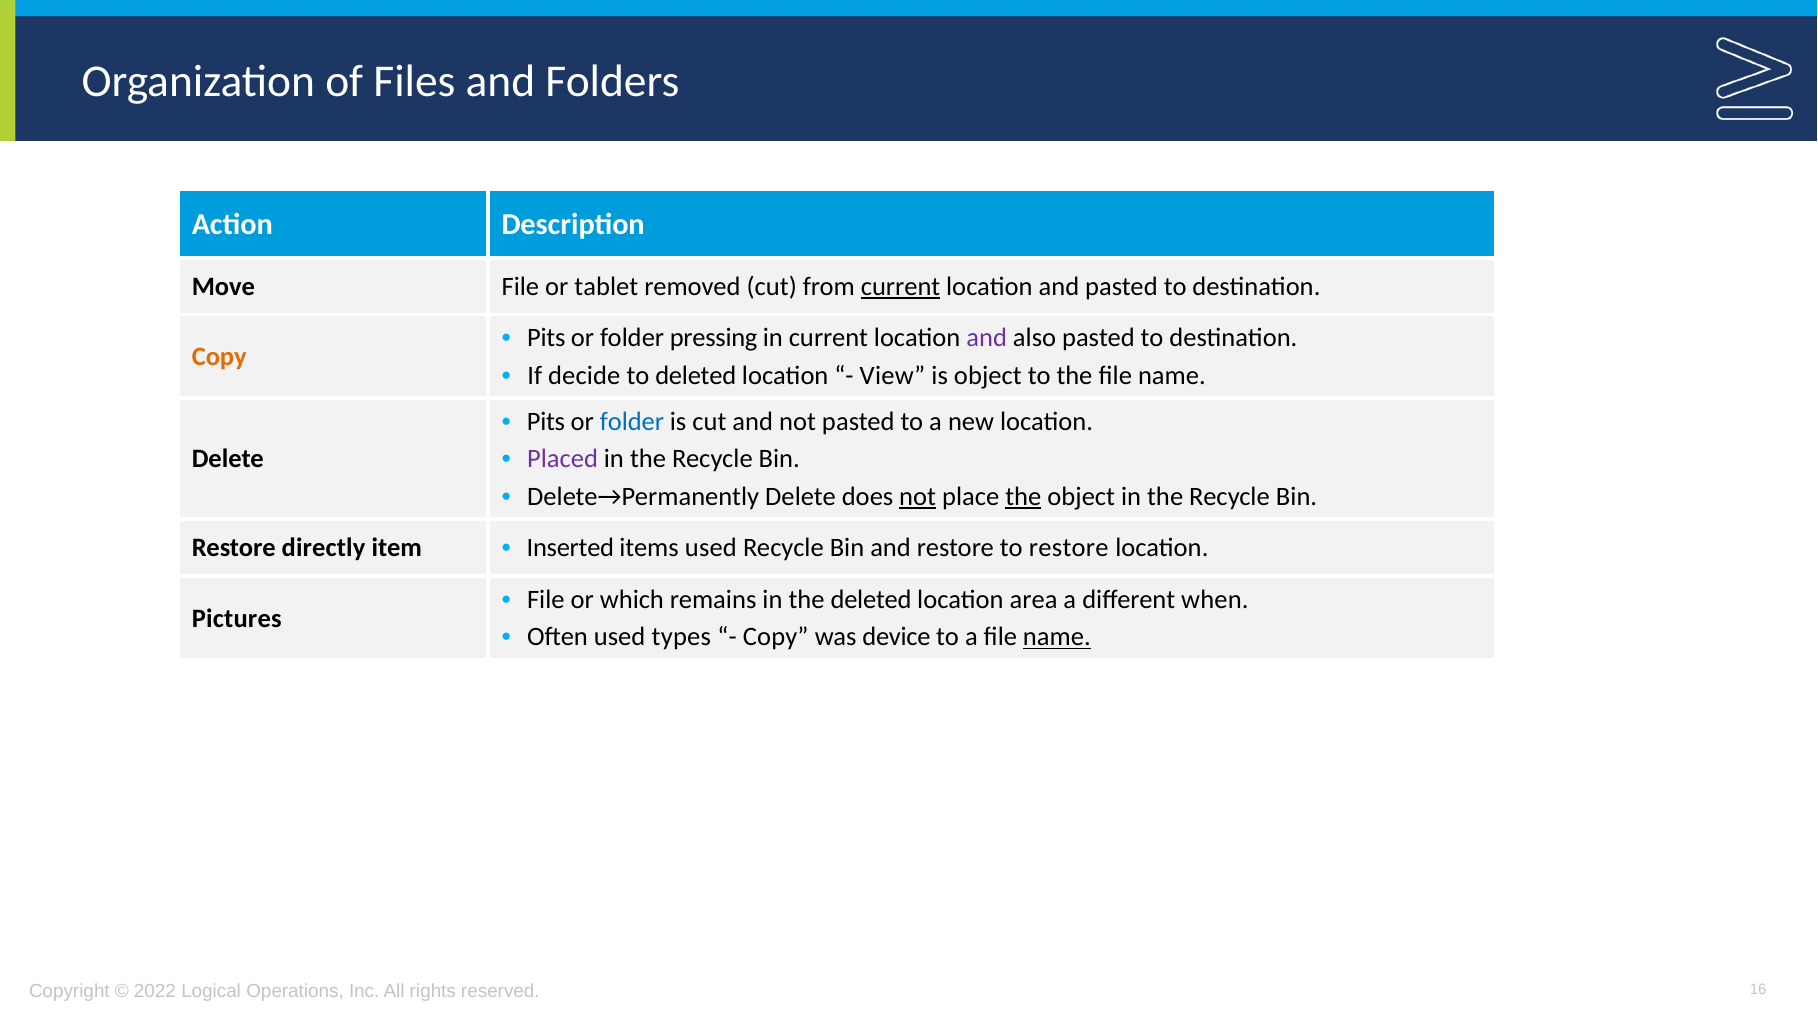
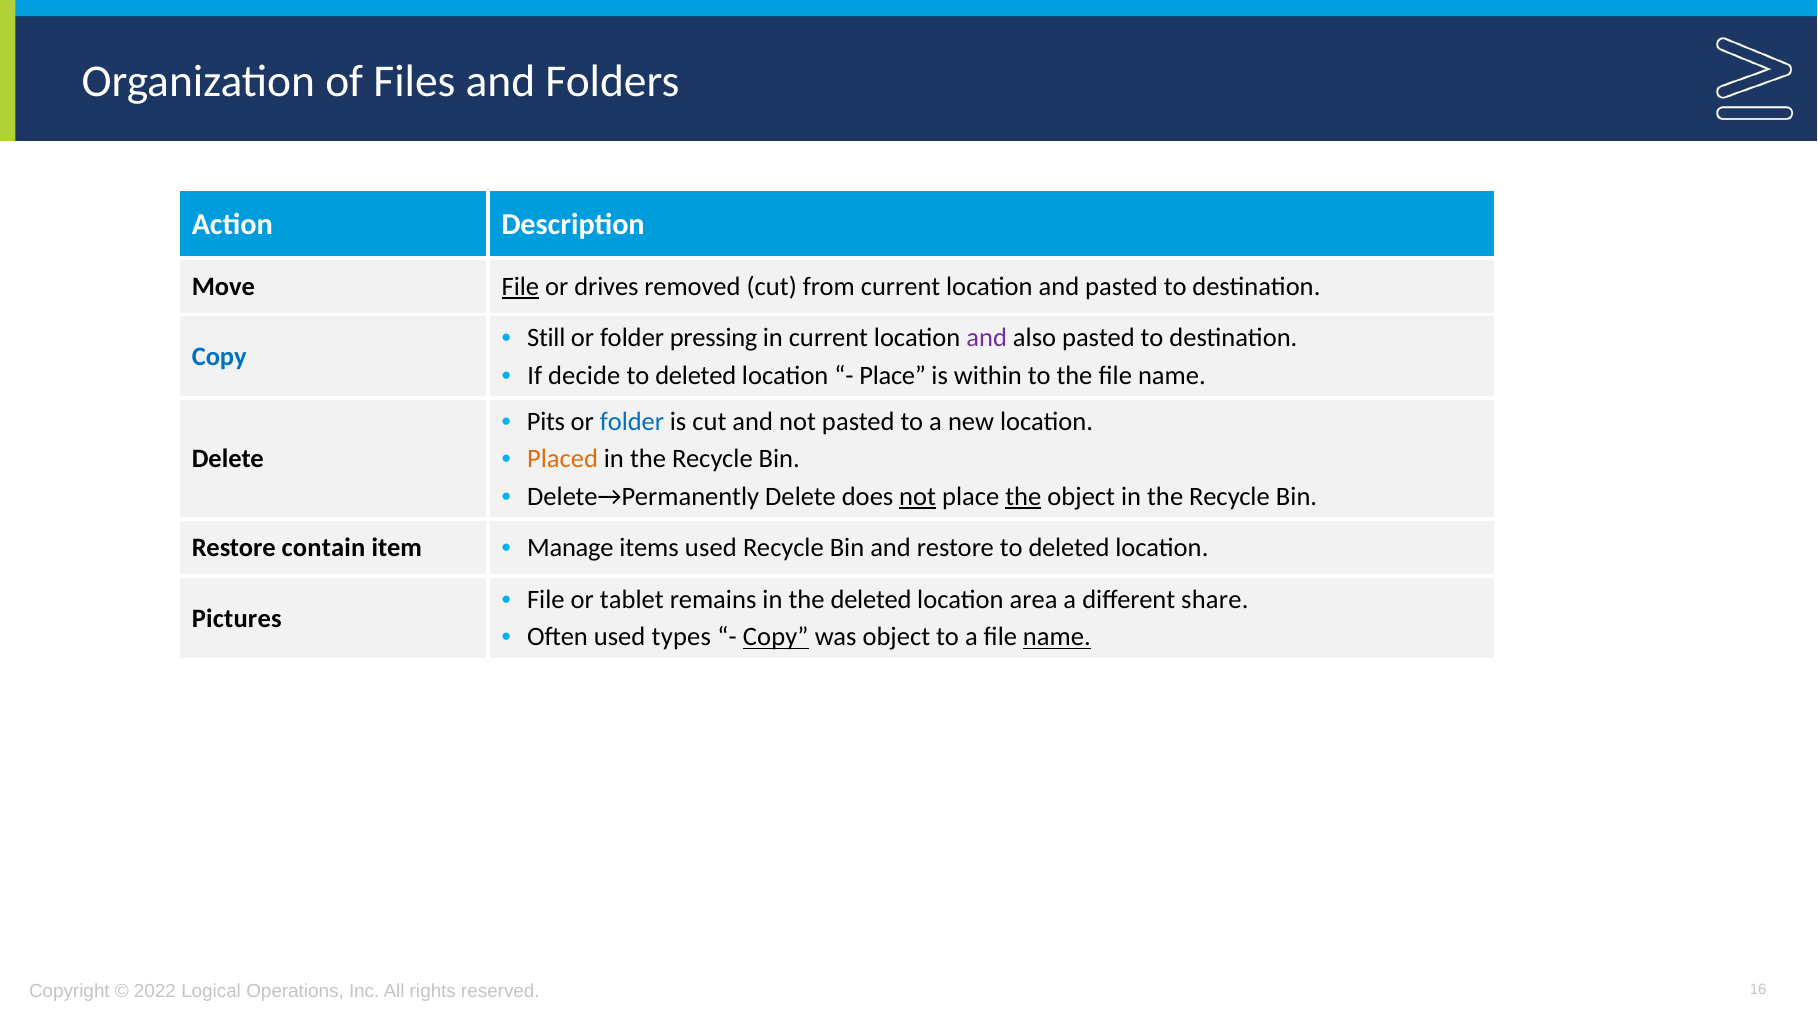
File underline: none -> present (520, 286)
tablet: tablet -> drives (606, 286)
current underline: present -> none (901, 286)
Pits: Pits -> Still (546, 338)
Copy colour: orange -> blue (219, 357)
View: View -> Place (893, 375)
is object: object -> within (988, 375)
Placed colour: purple -> orange (563, 459)
directly: directly -> contain (324, 548)
Inserted: Inserted -> Manage (570, 548)
restore to restore: restore -> deleted (1069, 548)
which: which -> tablet (632, 599)
when: when -> share (1215, 599)
Copy underline: none -> present (776, 637)
was device: device -> object (896, 637)
